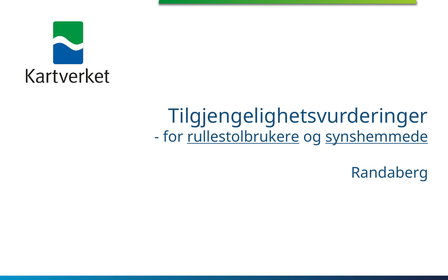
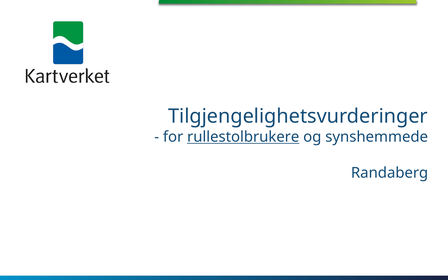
synshemmede underline: present -> none (377, 137)
